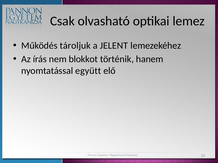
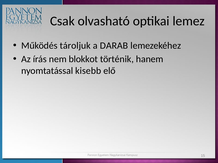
JELENT: JELENT -> DARAB (114, 46)
együtt: együtt -> kisebb (88, 71)
